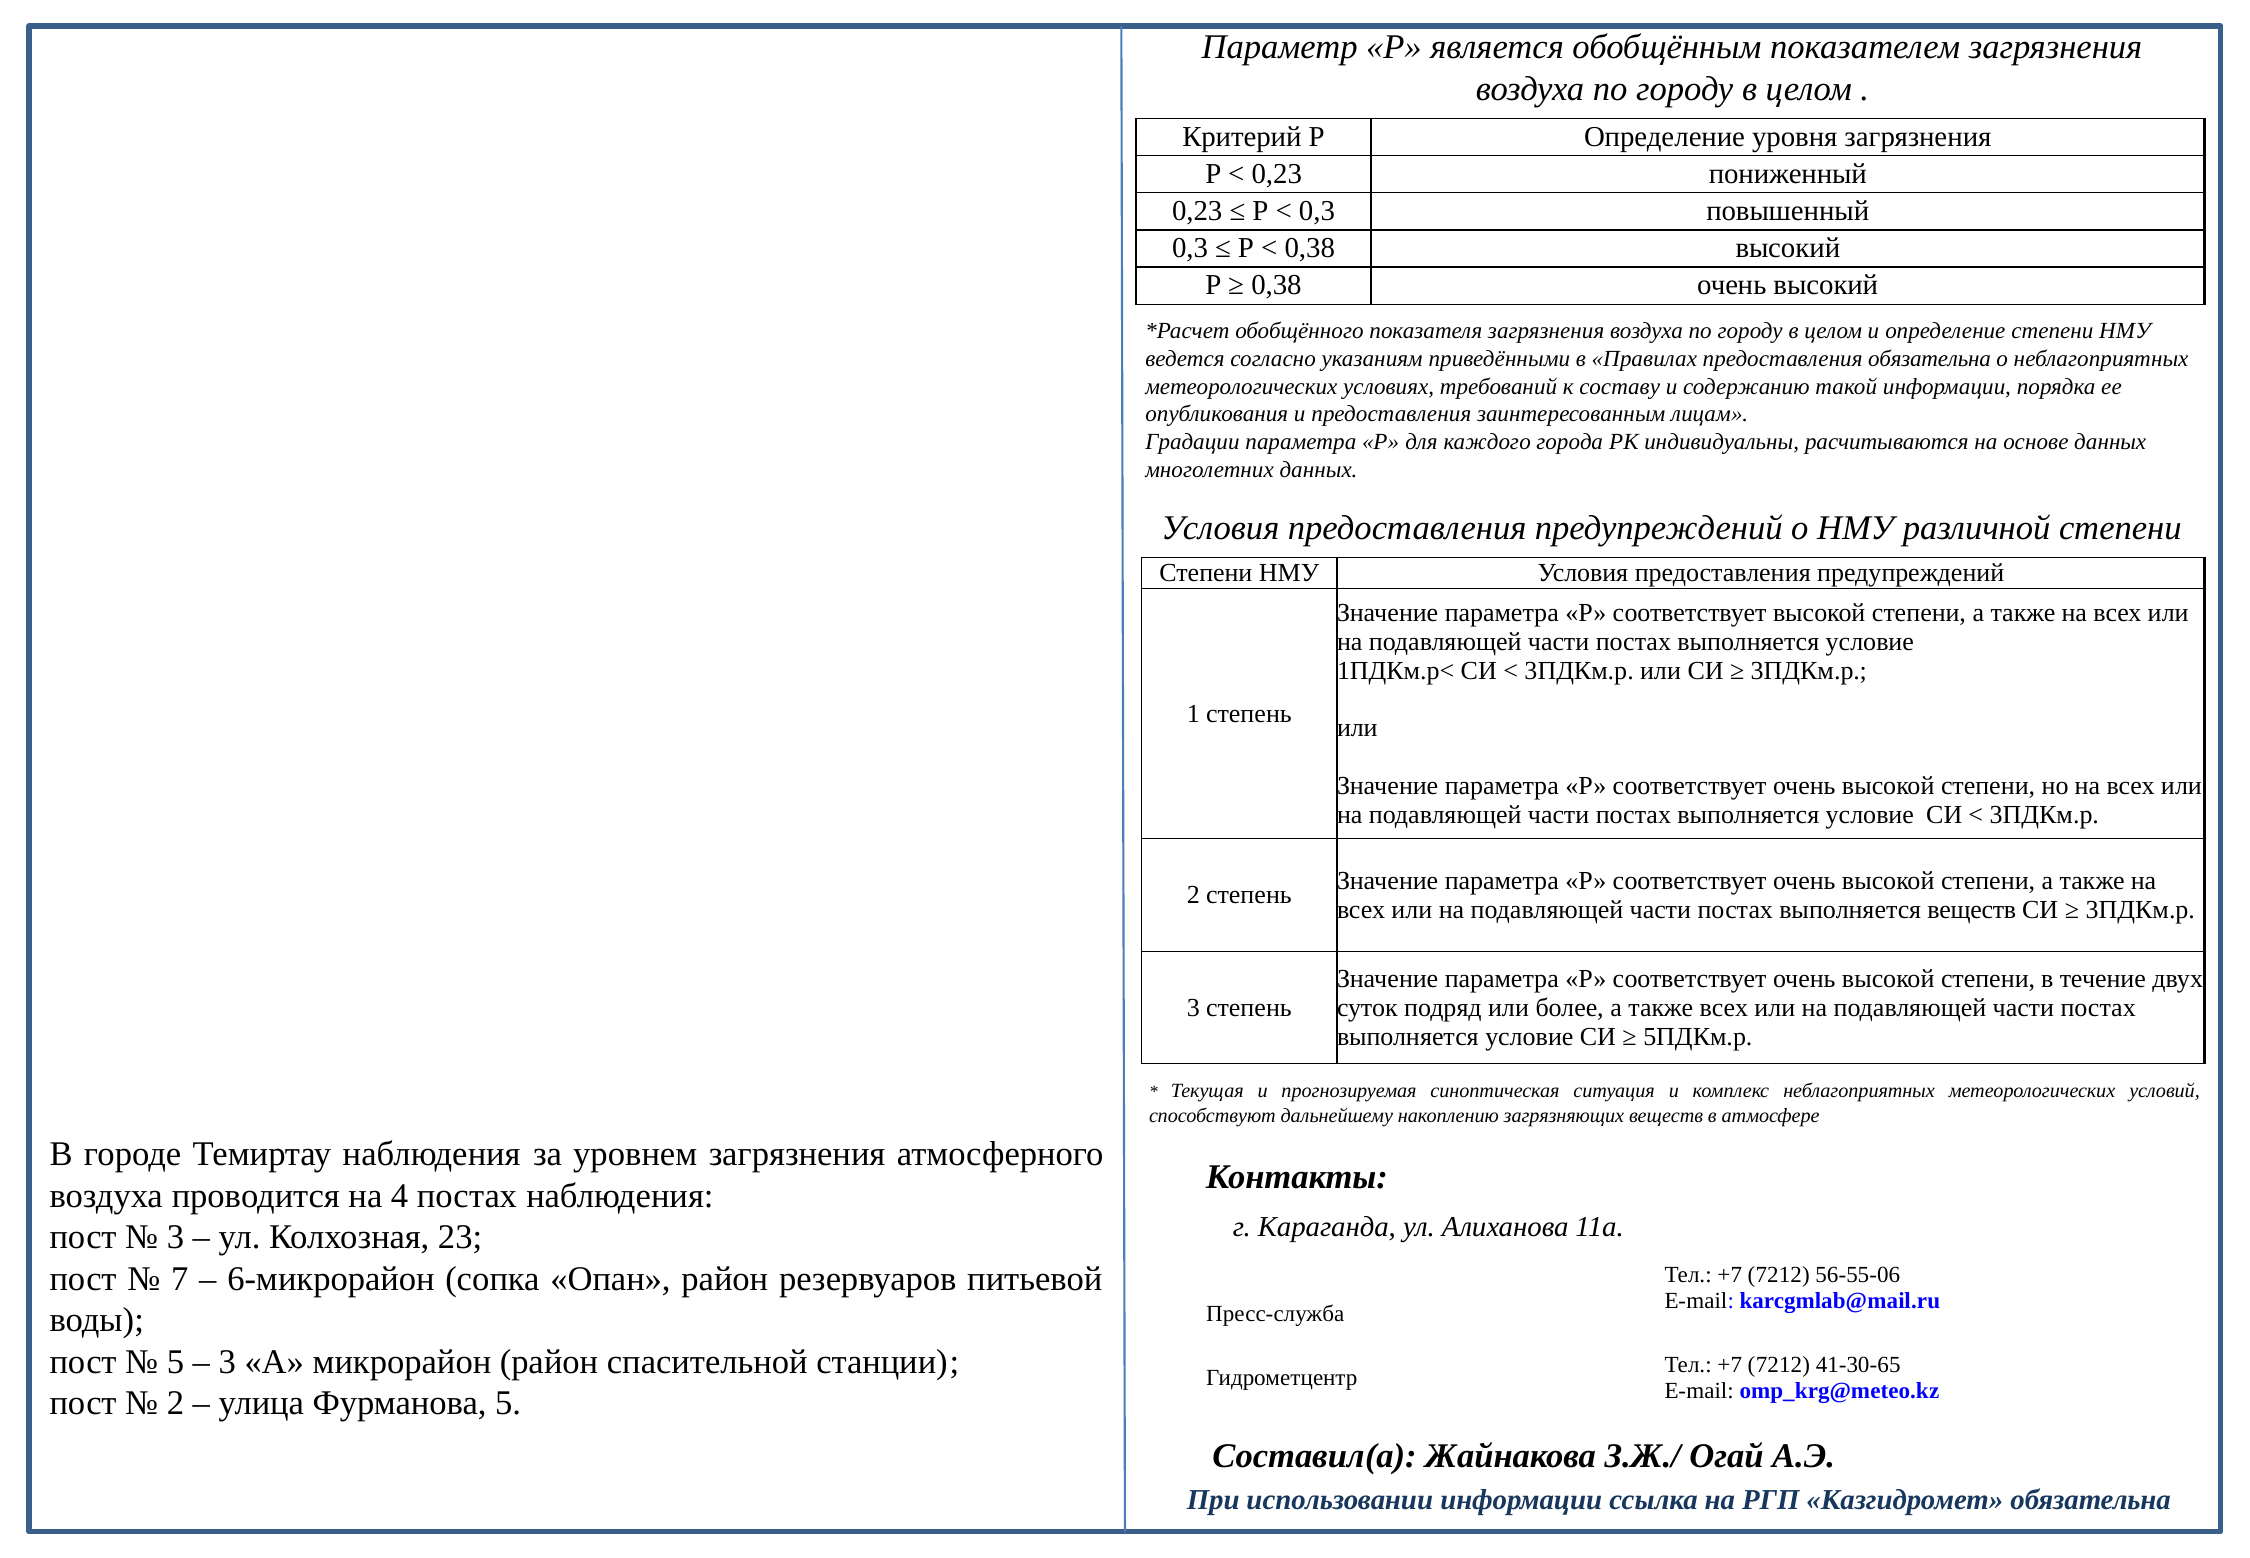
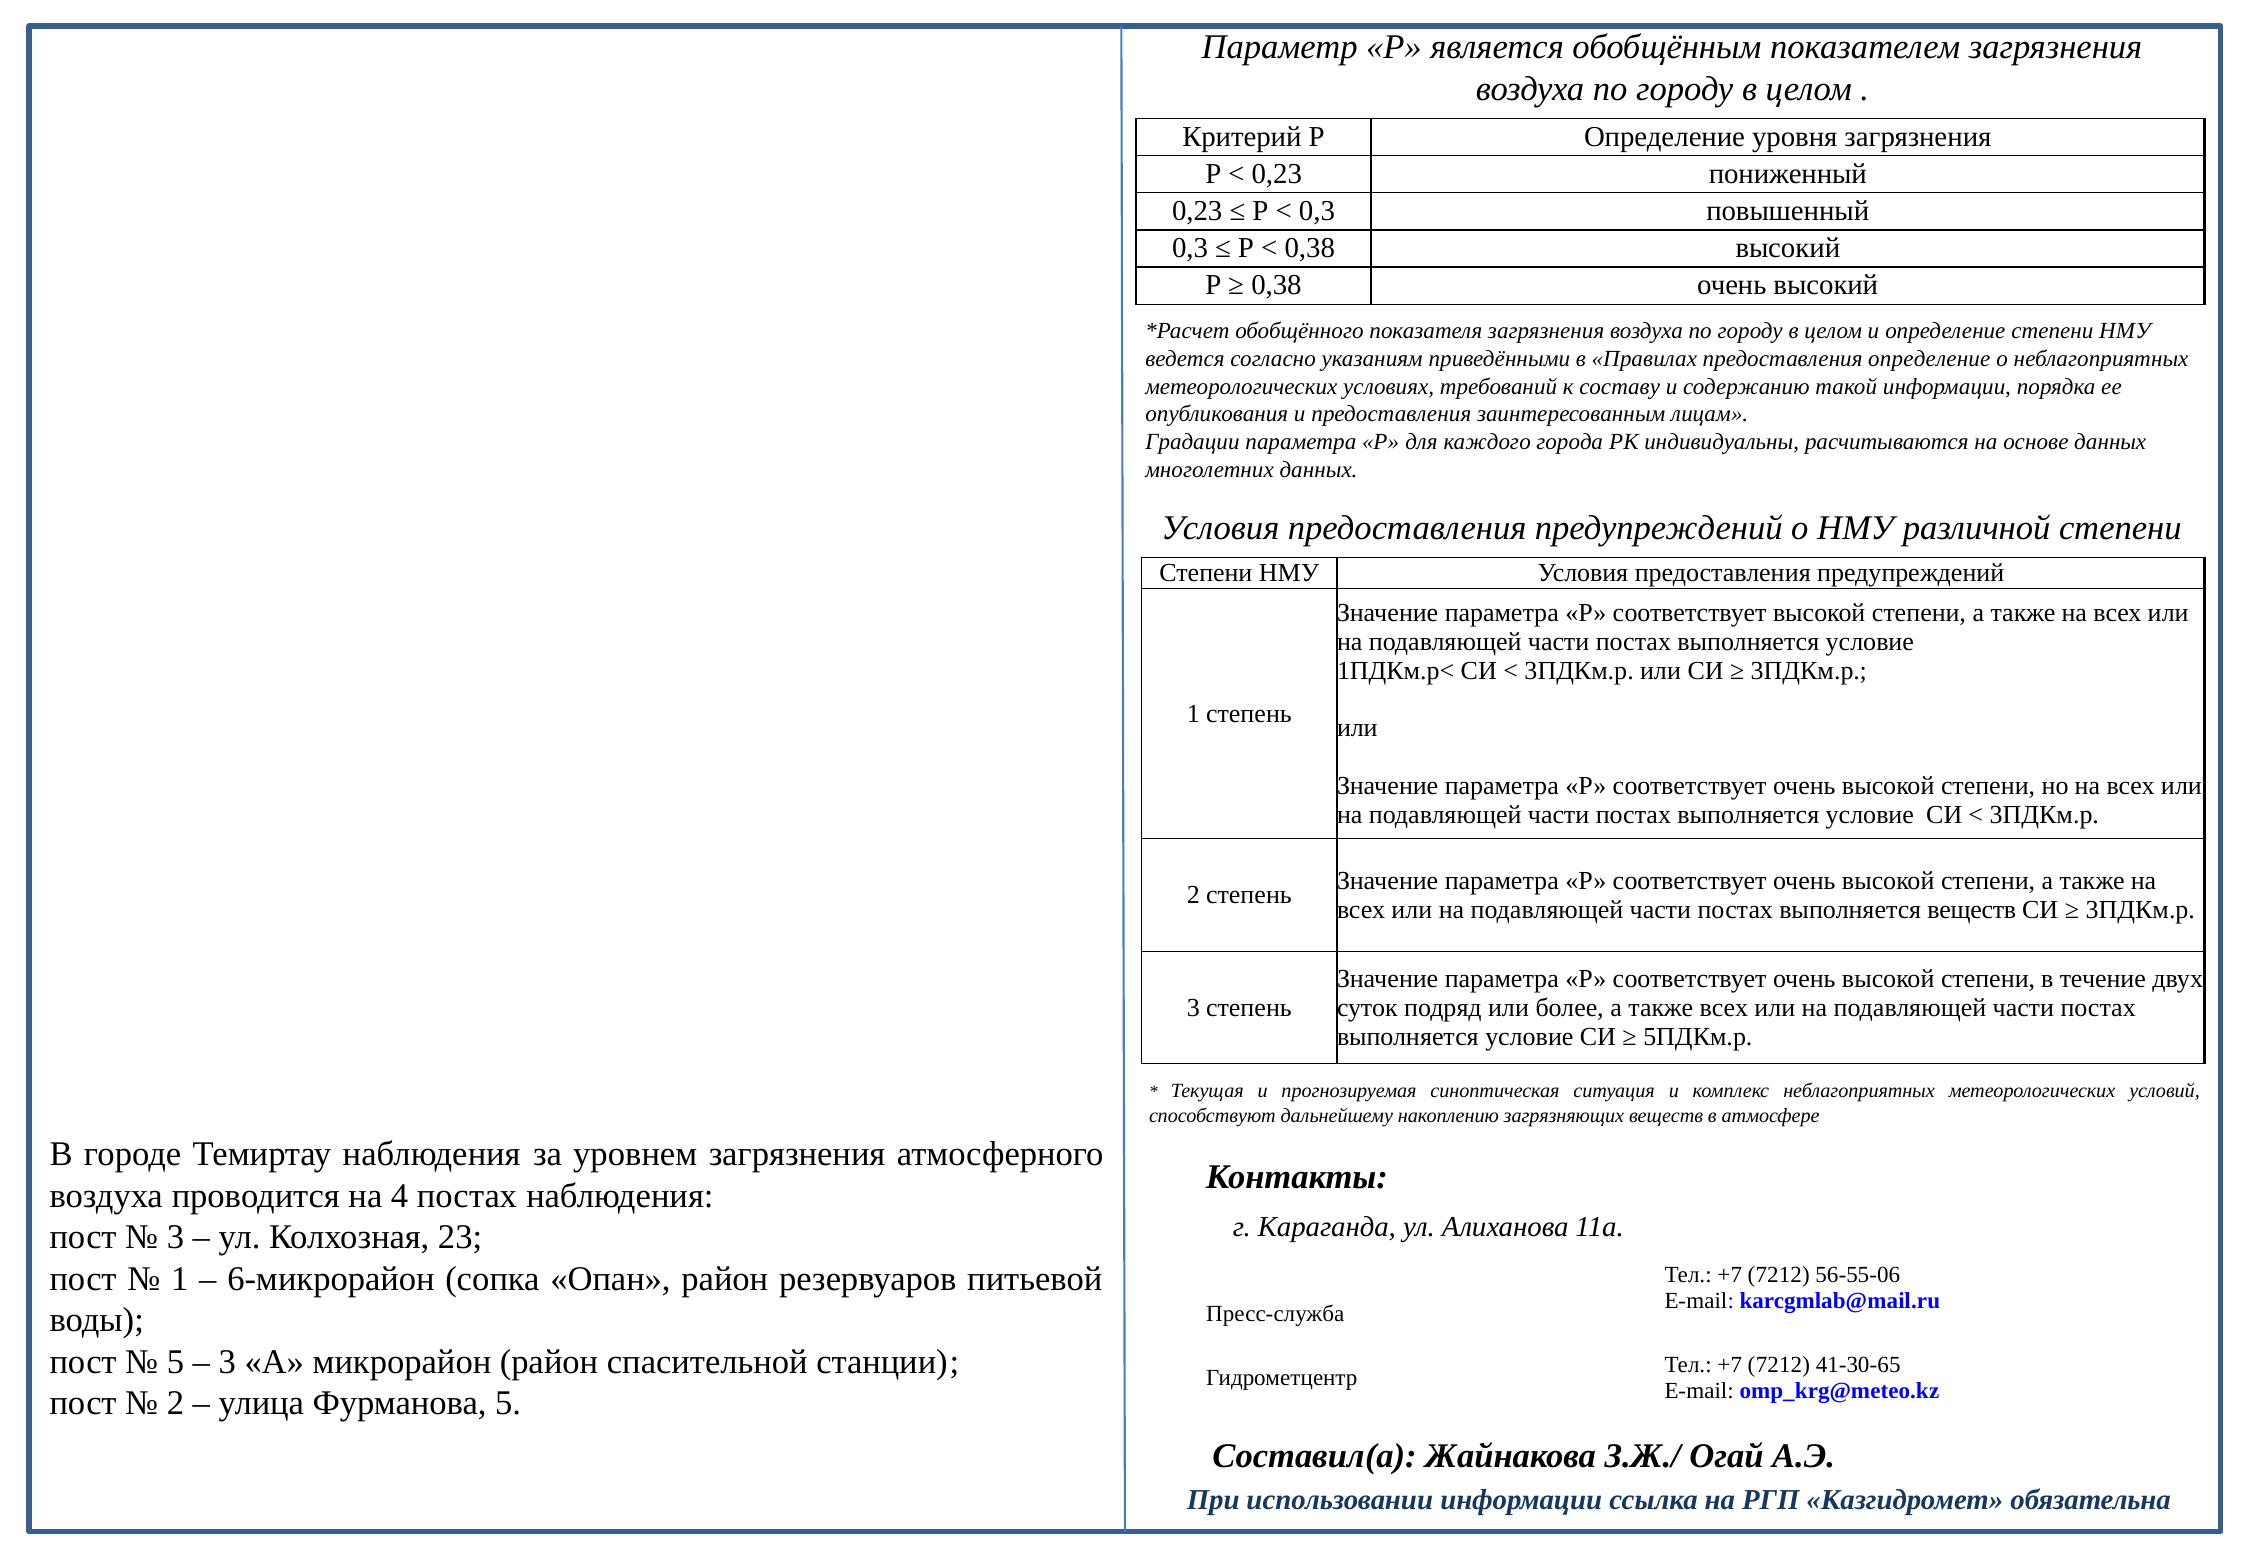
предоставления обязательна: обязательна -> определение (1929, 359)
7: 7 -> 1 (180, 1279)
